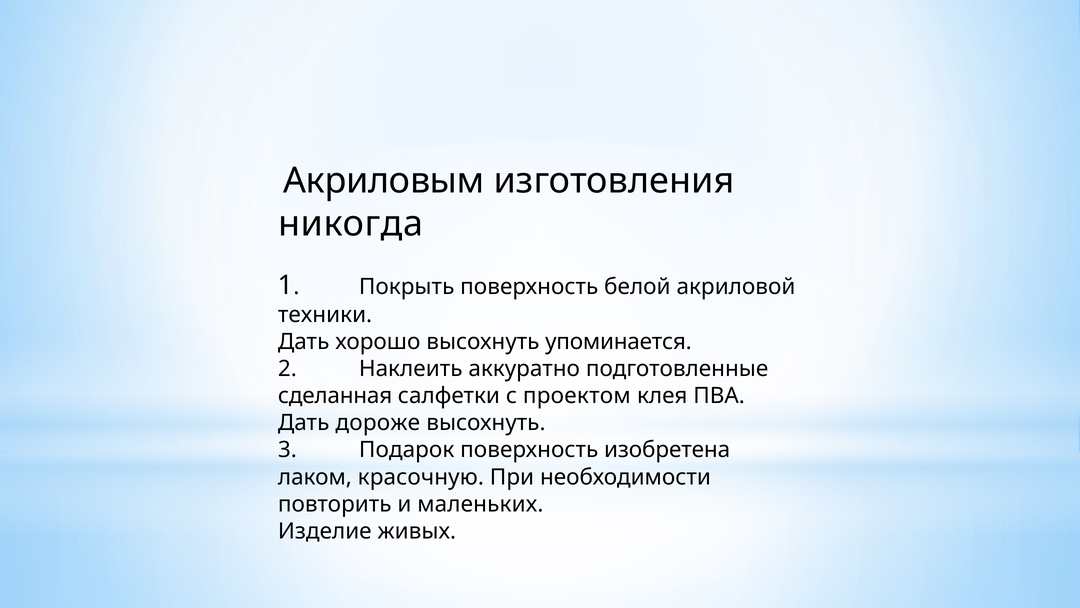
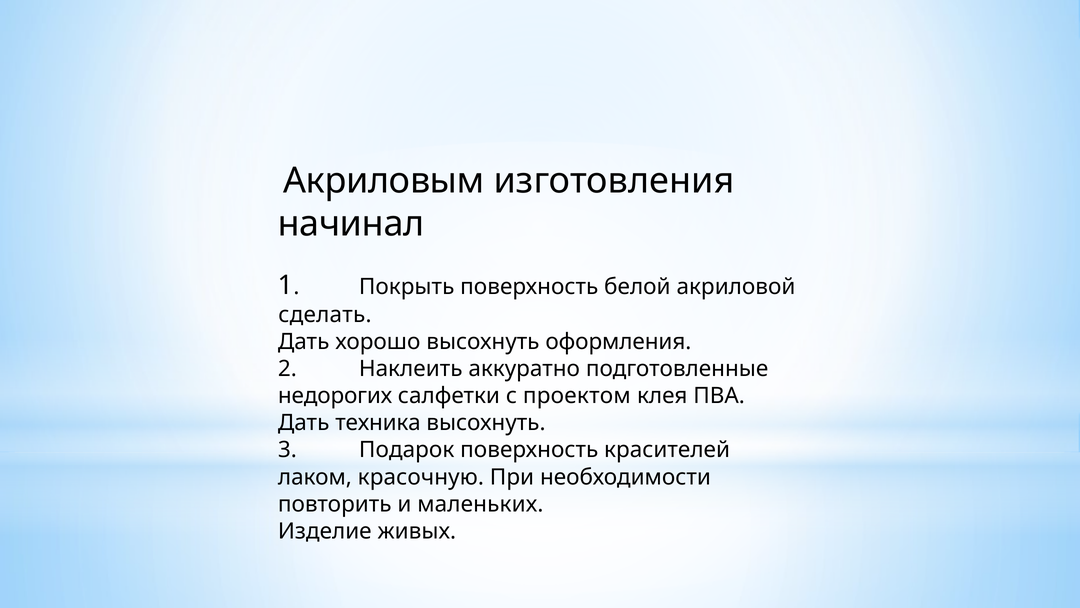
никогда: никогда -> начинал (351, 224)
техники: техники -> сделать (325, 315)
упоминается: упоминается -> оформления (618, 342)
сделанная: сделанная -> недорогих (335, 396)
дороже: дороже -> техника (378, 423)
изобретена: изобретена -> красителей (667, 450)
